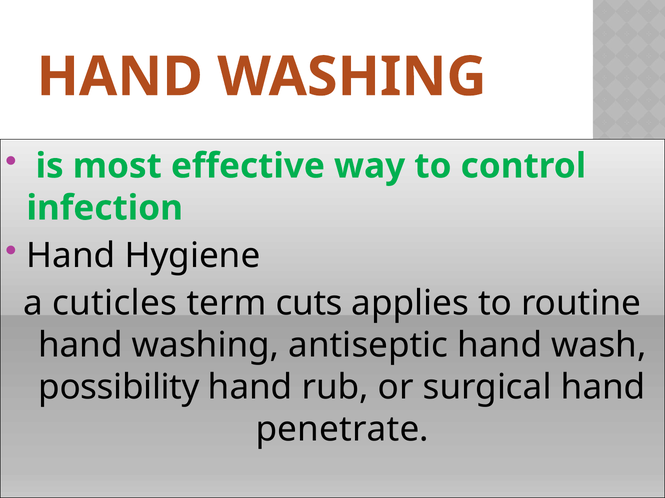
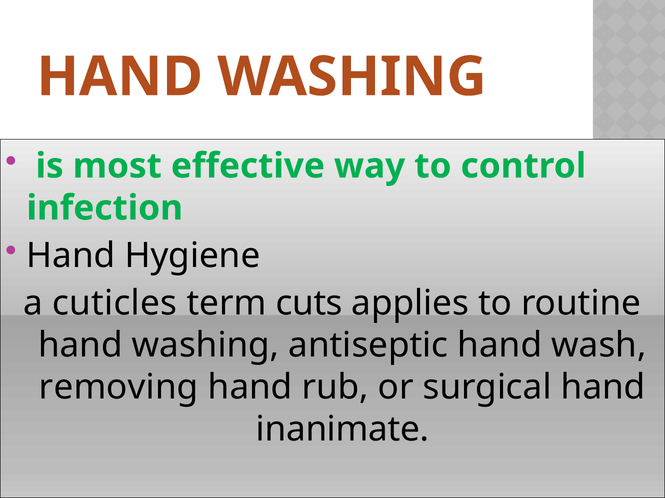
possibility: possibility -> removing (119, 388)
penetrate: penetrate -> inanimate (343, 430)
